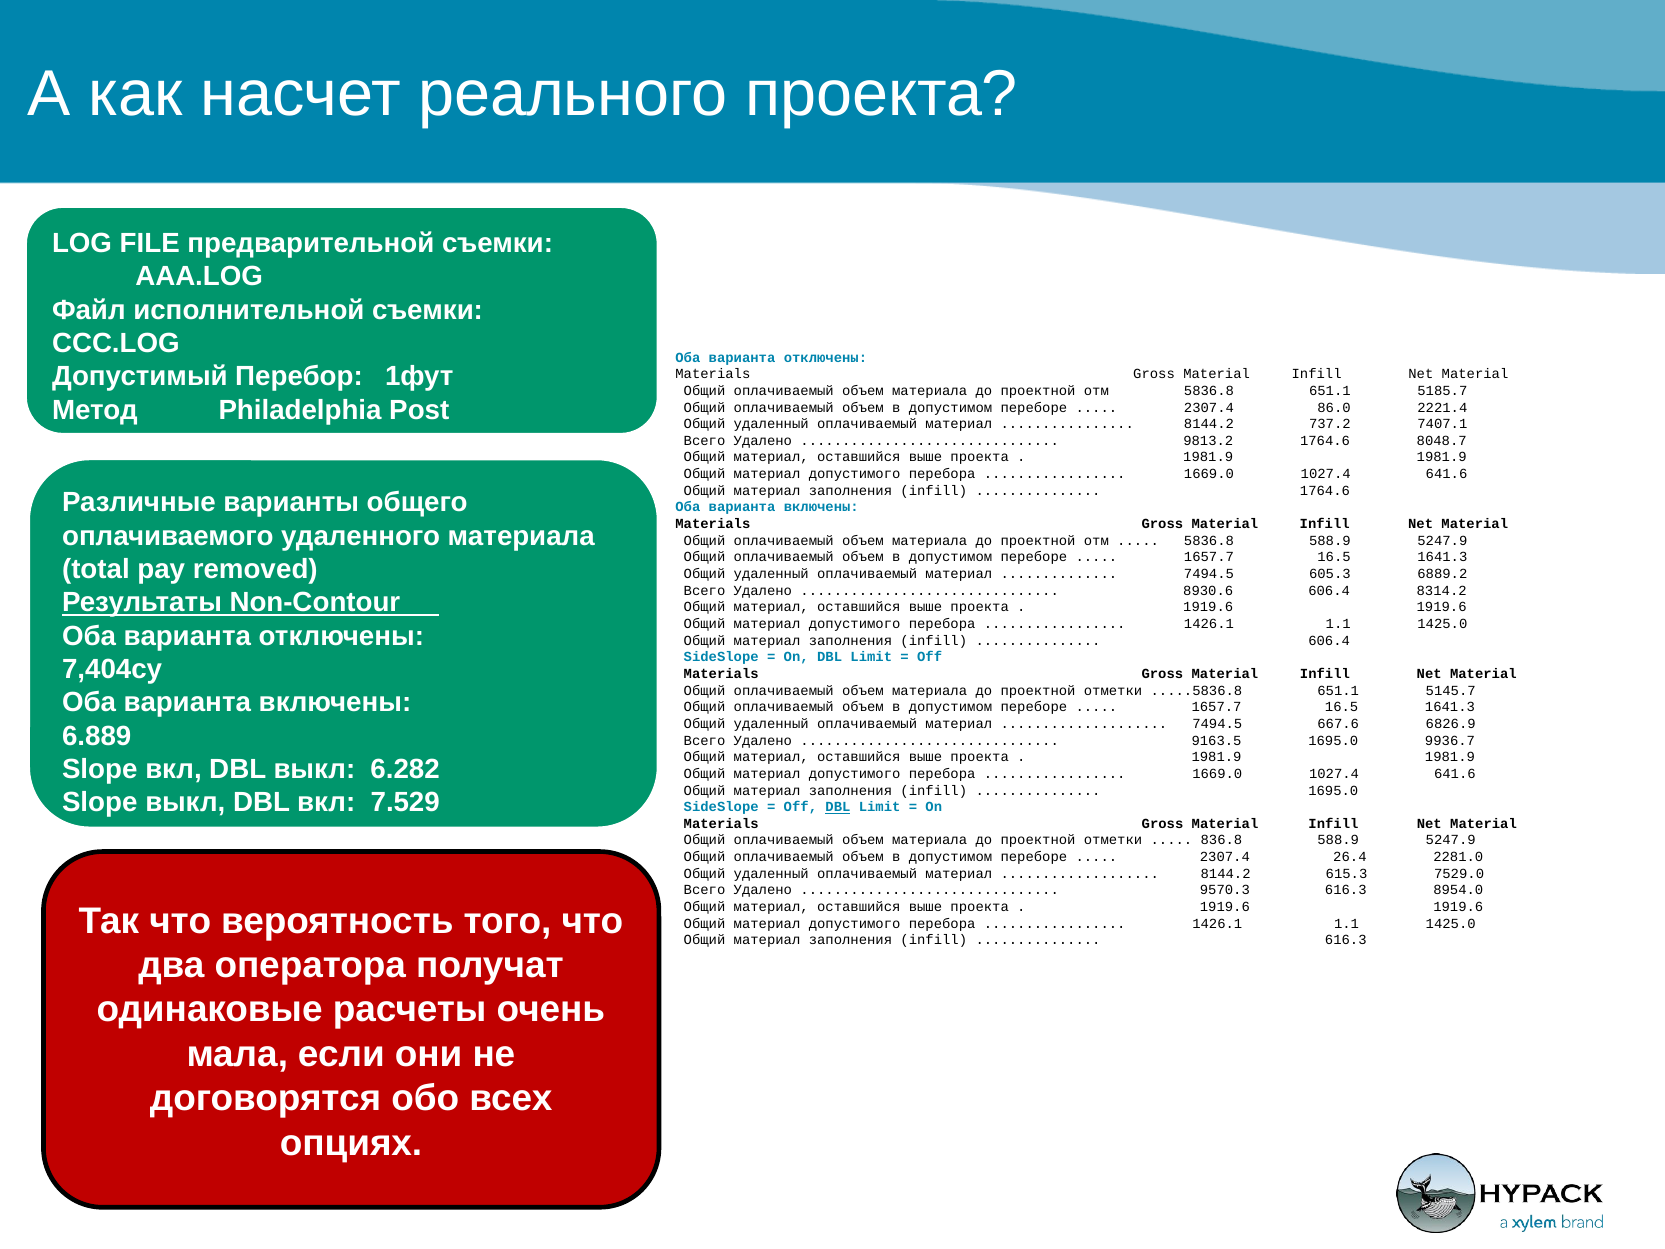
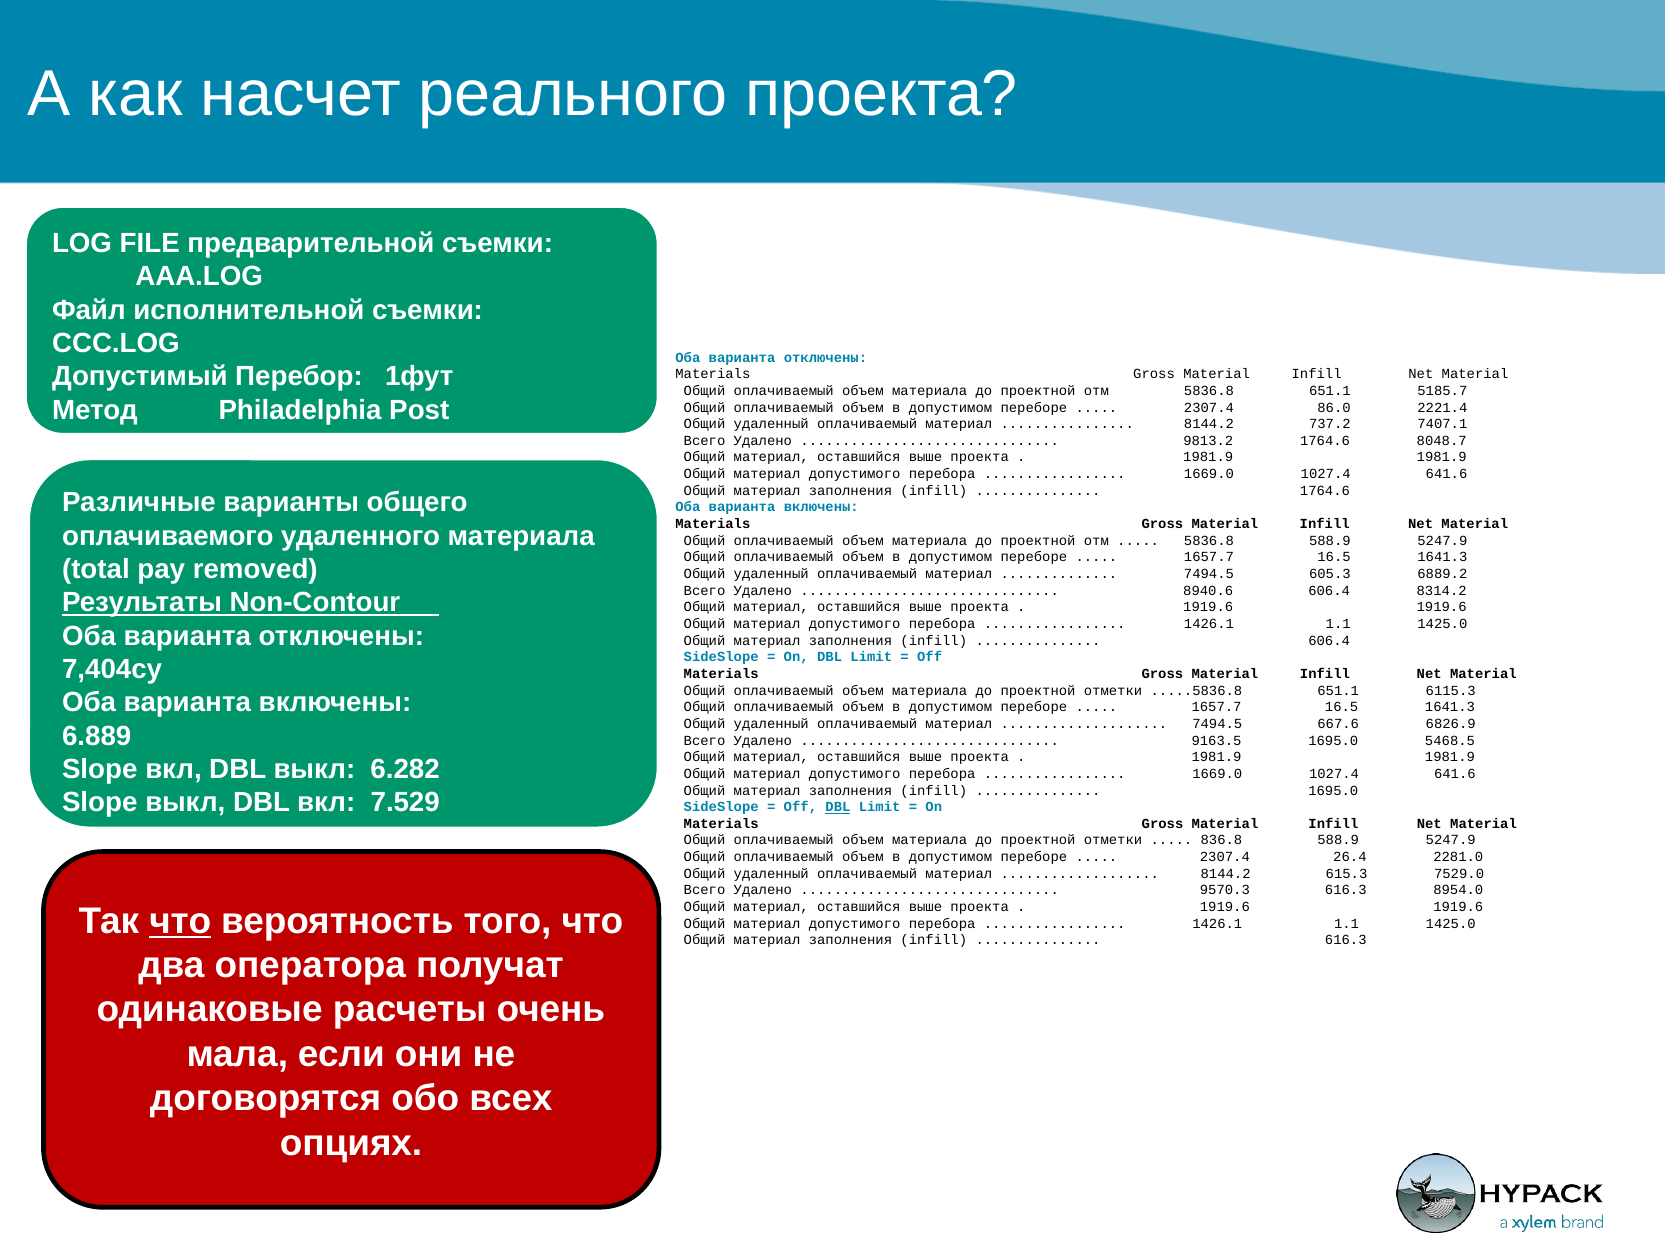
8930.6: 8930.6 -> 8940.6 (1208, 590)
5145.7: 5145.7 -> 6115.3 (1451, 690)
9936.7: 9936.7 -> 5468.5 (1450, 740)
что underline: none -> present (180, 921)
